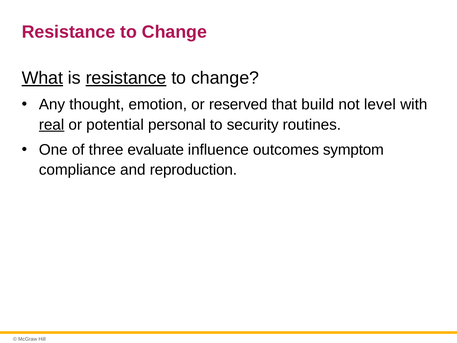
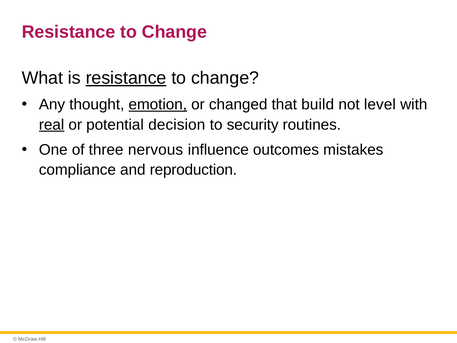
What underline: present -> none (42, 78)
emotion underline: none -> present (158, 104)
reserved: reserved -> changed (238, 104)
personal: personal -> decision (177, 125)
evaluate: evaluate -> nervous (156, 150)
symptom: symptom -> mistakes (353, 150)
